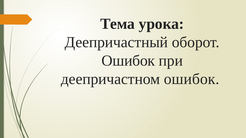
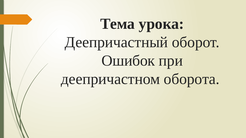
деепричастном ошибок: ошибок -> оборота (192, 79)
